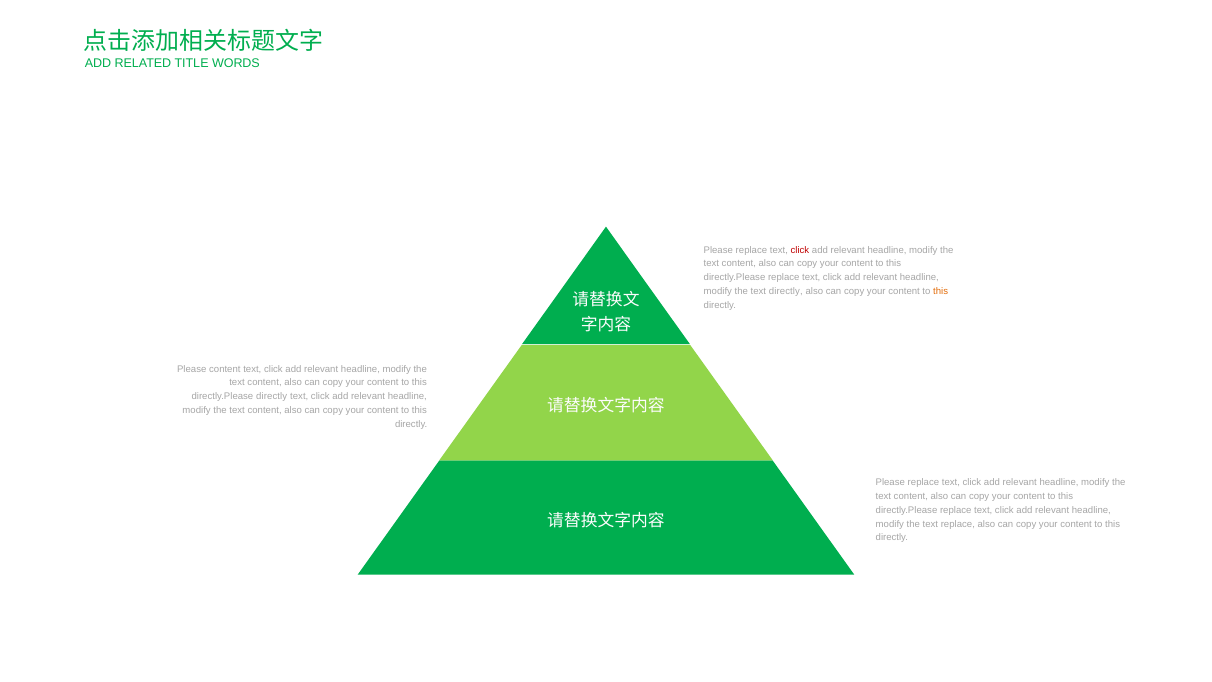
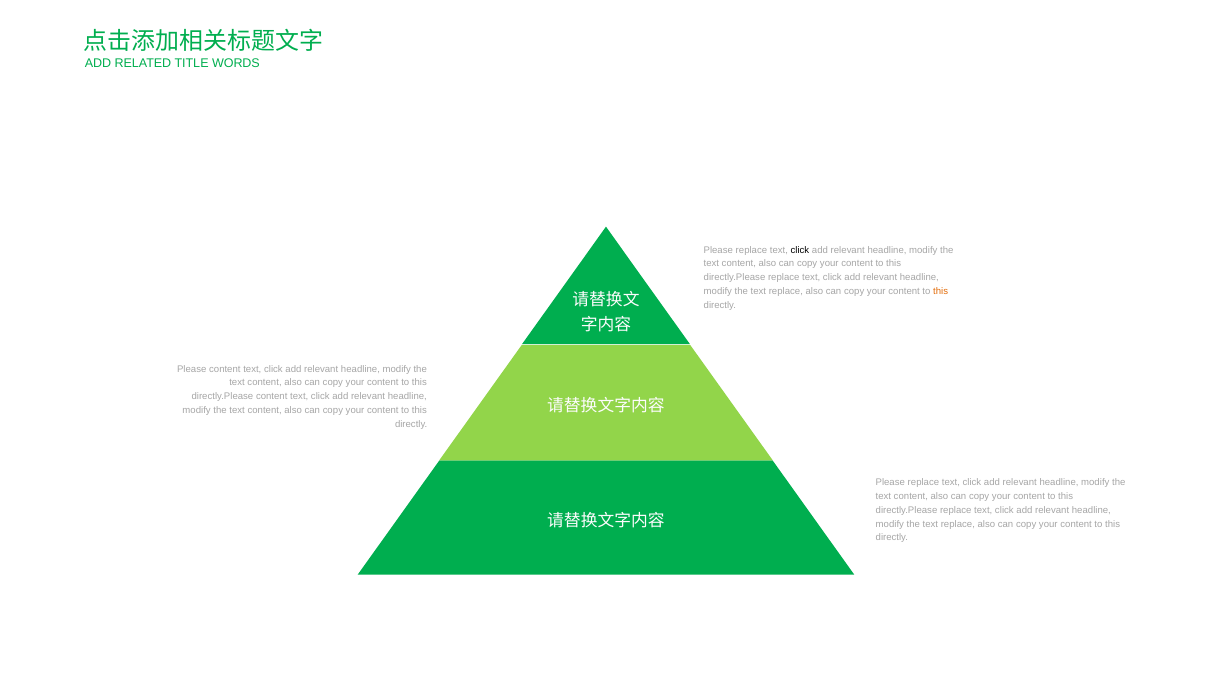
click colour: red -> black (800, 250)
directly: directly -> replace (786, 291)
directly.Please directly: directly -> content (272, 396)
